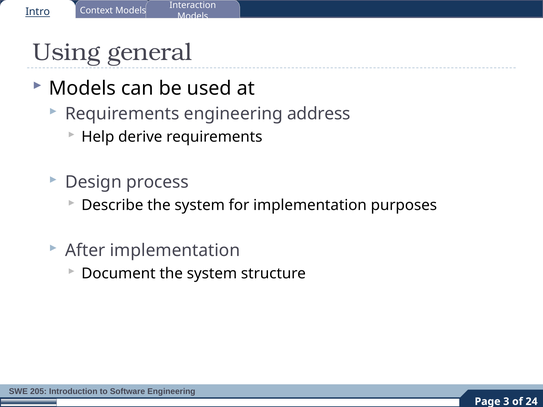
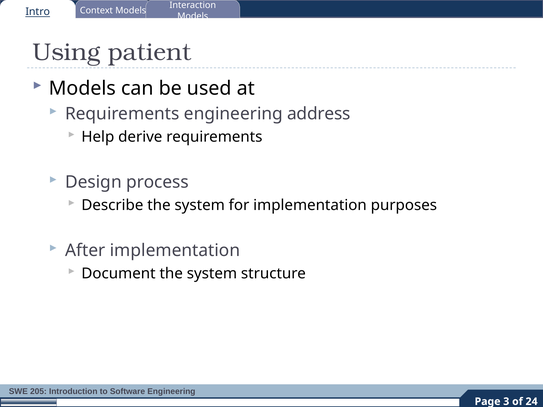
general: general -> patient (150, 52)
